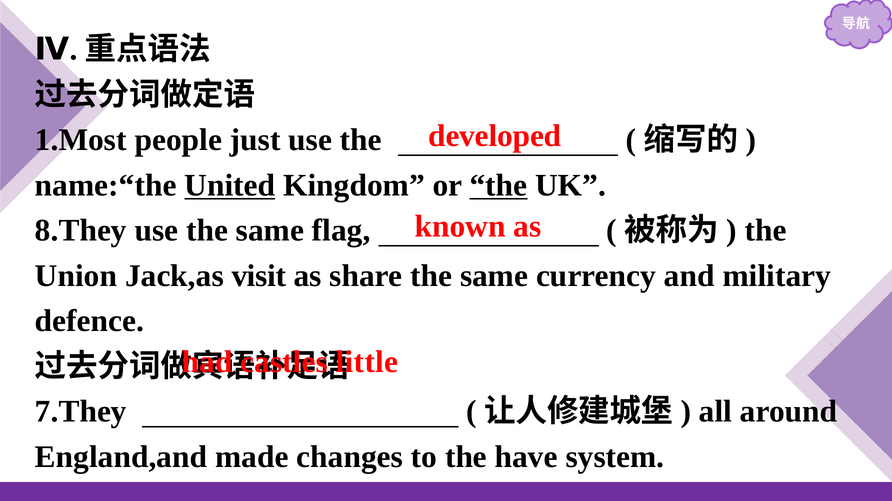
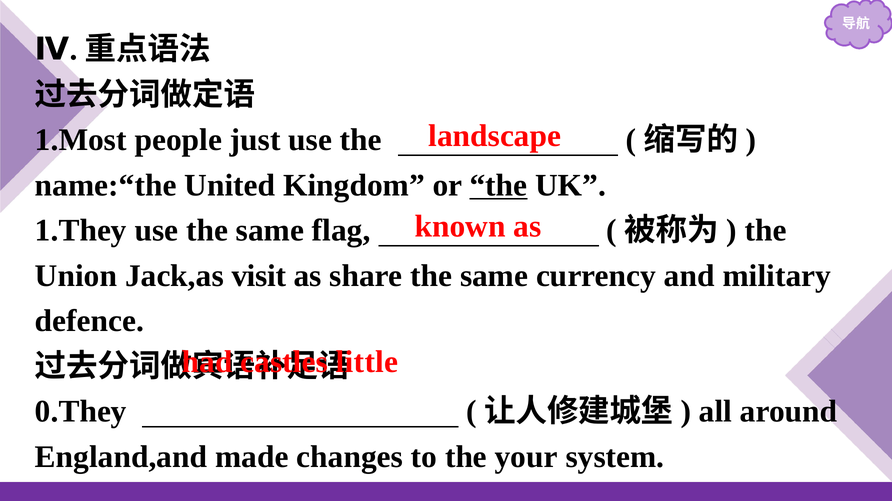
developed: developed -> landscape (495, 136)
United underline: present -> none (230, 186)
8.They: 8.They -> 1.They (81, 231)
7.They: 7.They -> 0.They (81, 412)
have: have -> your (526, 457)
